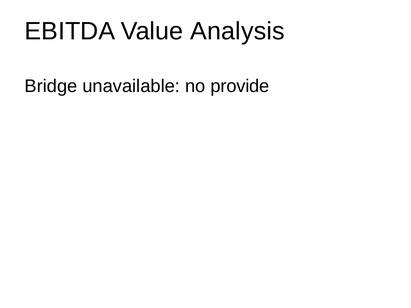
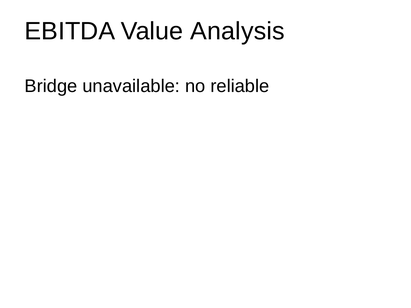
provide: provide -> reliable (240, 86)
